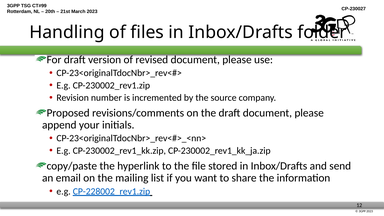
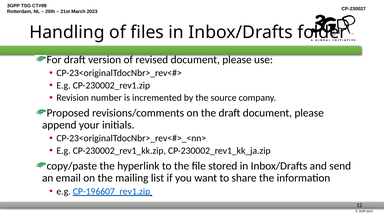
CP-228002_rev1.zip: CP-228002_rev1.zip -> CP-196607_rev1.zip (111, 191)
